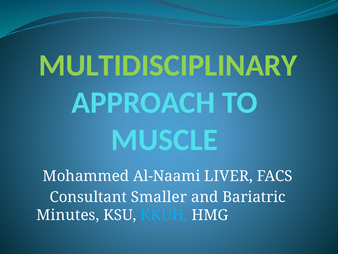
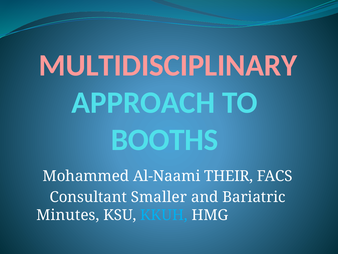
MULTIDISCIPLINARY colour: light green -> pink (168, 65)
MUSCLE: MUSCLE -> BOOTHS (165, 140)
LIVER: LIVER -> THEIR (229, 176)
